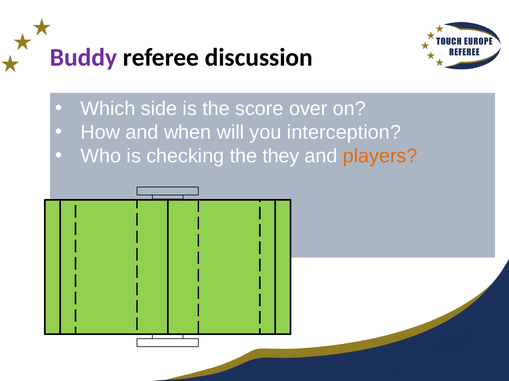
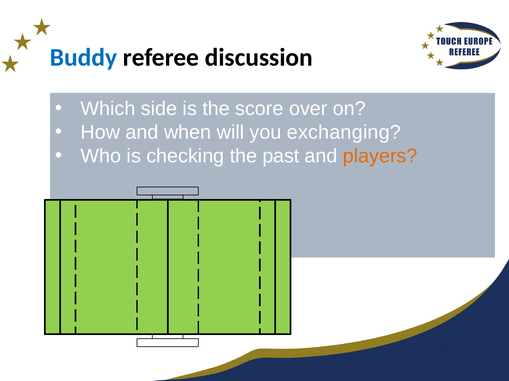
Buddy colour: purple -> blue (84, 58)
interception: interception -> exchanging (344, 133)
they: they -> past (281, 156)
